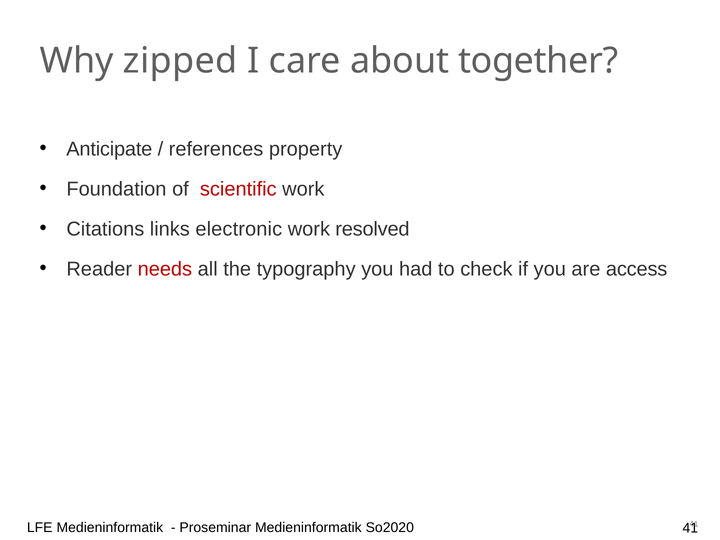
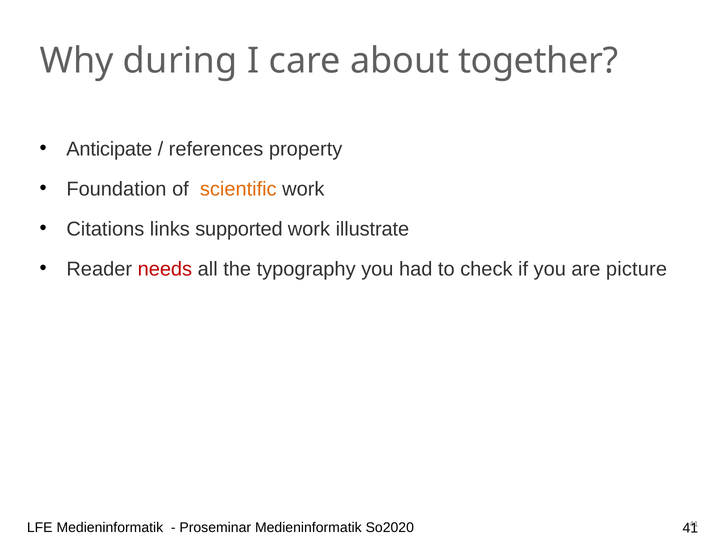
zipped: zipped -> during (180, 61)
scientific colour: red -> orange (238, 189)
electronic: electronic -> supported (239, 229)
resolved: resolved -> illustrate (372, 229)
access: access -> picture (636, 269)
